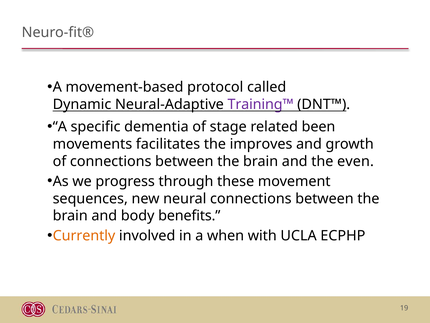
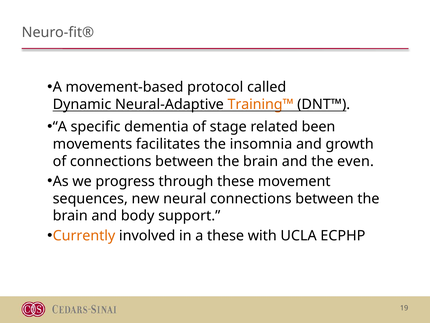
Training™ colour: purple -> orange (261, 104)
improves: improves -> insomnia (261, 144)
benefits: benefits -> support (189, 215)
a when: when -> these (226, 236)
